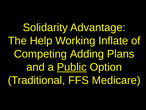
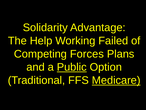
Inflate: Inflate -> Failed (113, 41)
Adding: Adding -> Forces (87, 54)
Medicare underline: none -> present (116, 80)
